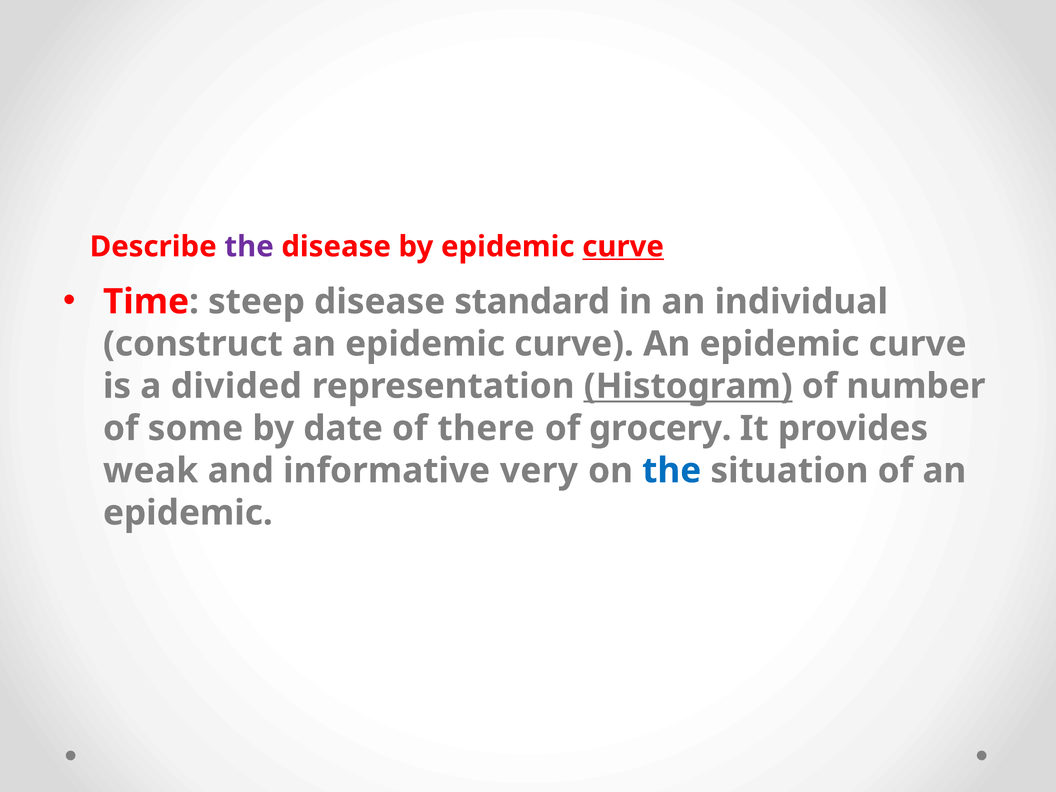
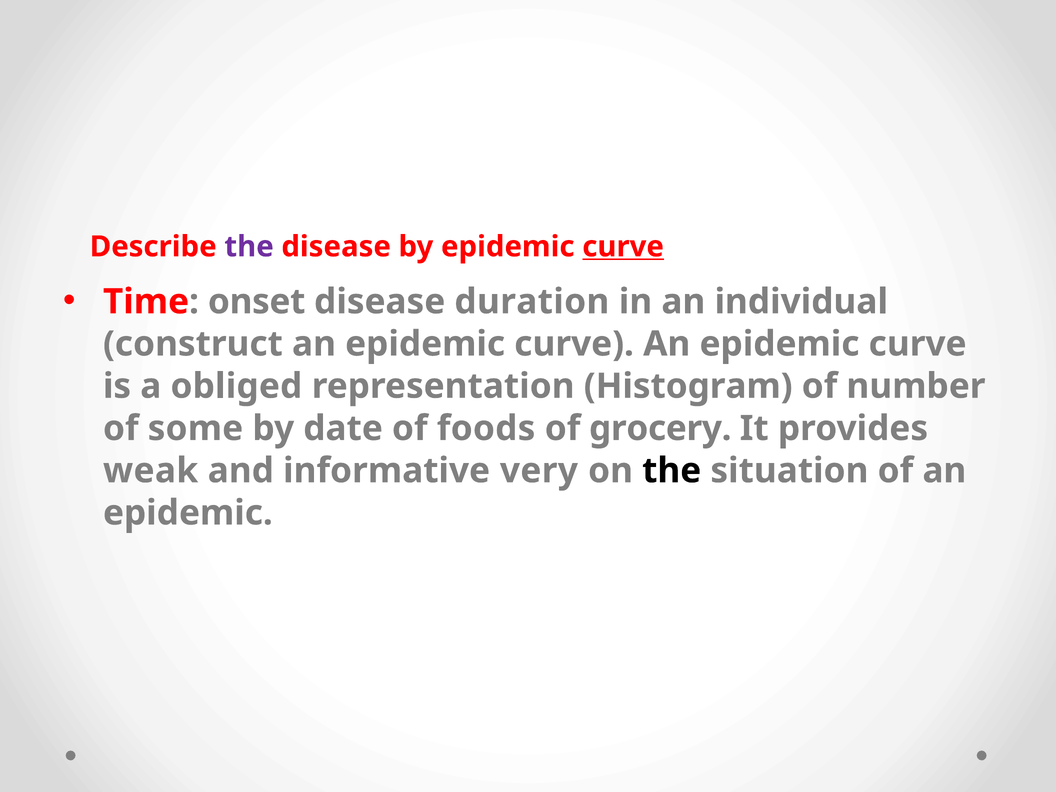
steep: steep -> onset (257, 302)
standard: standard -> duration (532, 302)
divided: divided -> obliged (236, 386)
Histogram underline: present -> none (688, 386)
there: there -> foods (486, 428)
the colour: blue -> black (672, 471)
